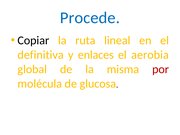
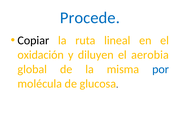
definitiva: definitiva -> oxidación (41, 55)
enlaces: enlaces -> diluyen (96, 55)
por colour: red -> blue (161, 69)
